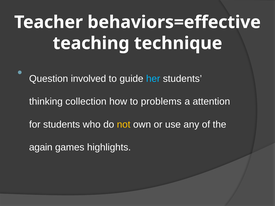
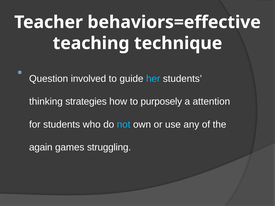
collection: collection -> strategies (86, 102)
problems: problems -> purposely (161, 102)
not colour: yellow -> light blue (124, 125)
highlights: highlights -> struggling (109, 148)
